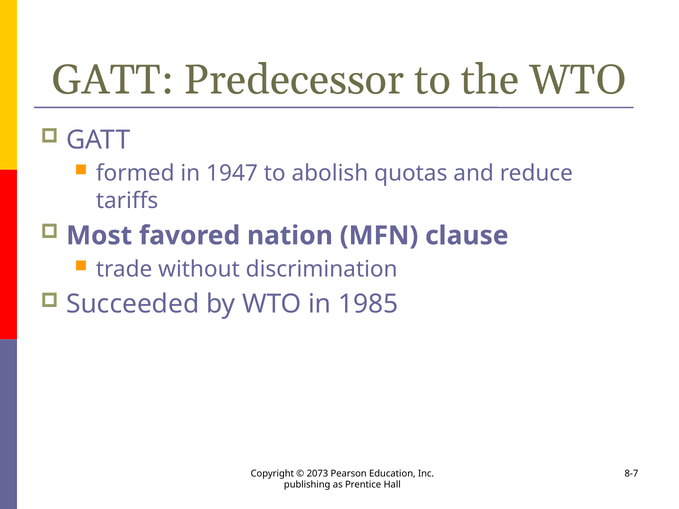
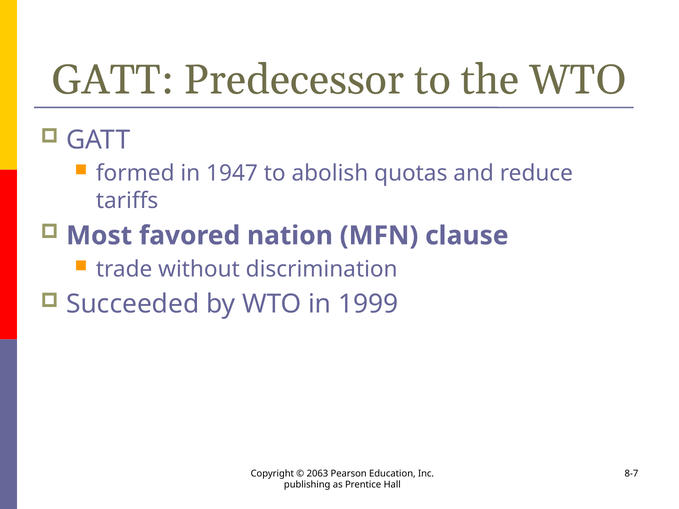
1985: 1985 -> 1999 (368, 304)
2073: 2073 -> 2063 (317, 474)
